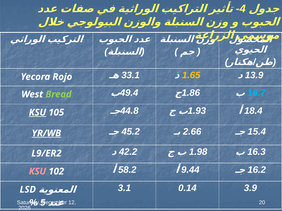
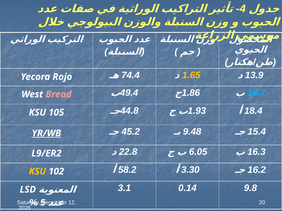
33.1: 33.1 -> 74.4 (131, 75)
Bread colour: light green -> pink (59, 95)
KSU underline: present -> none (37, 113)
2.66: 2.66 -> 9.48 (192, 132)
1.98: 1.98 -> 6.05 (198, 152)
42.2: 42.2 -> 22.8 (128, 152)
9.44: 9.44 -> 3.30 (190, 170)
KSU colour: pink -> yellow (37, 172)
3.9: 3.9 -> 9.8 (250, 188)
